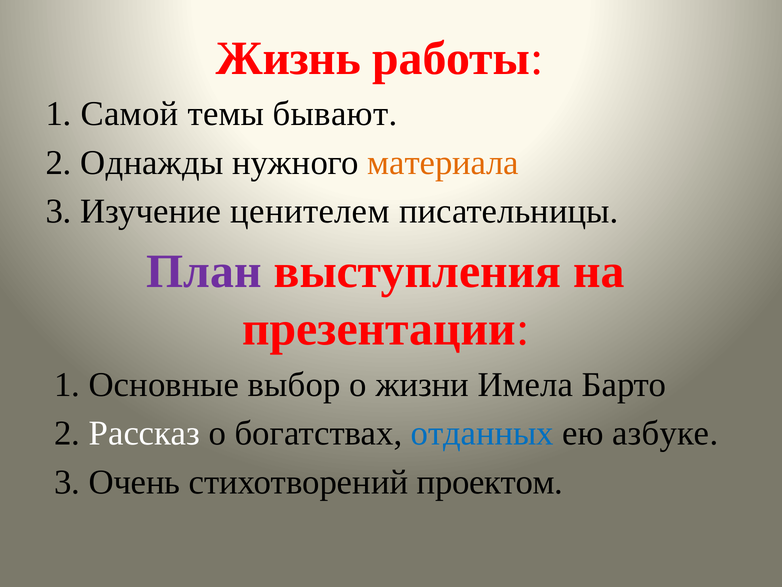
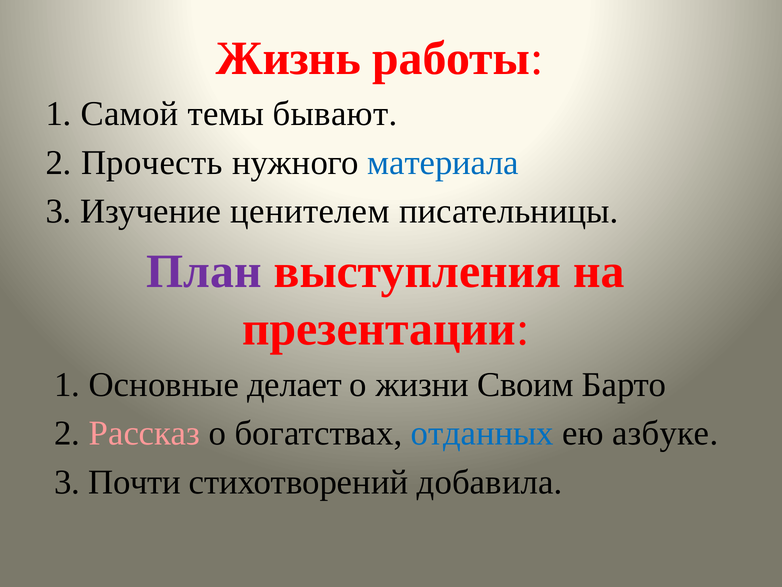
Однажды: Однажды -> Прочесть (152, 163)
материала colour: orange -> blue (443, 163)
выбор: выбор -> делает (294, 384)
Имела: Имела -> Своим (526, 384)
Рассказ colour: white -> pink (144, 433)
Очень: Очень -> Почти (135, 482)
проектом: проектом -> добавила (490, 482)
